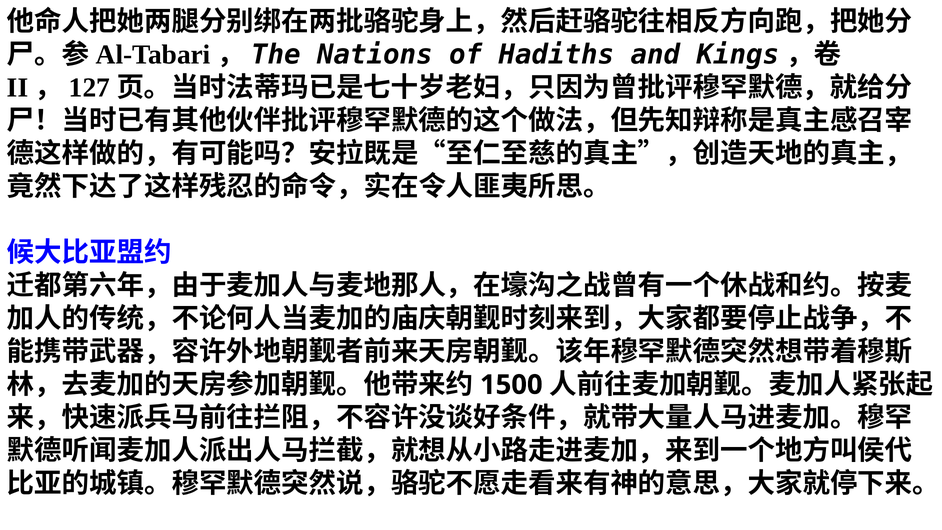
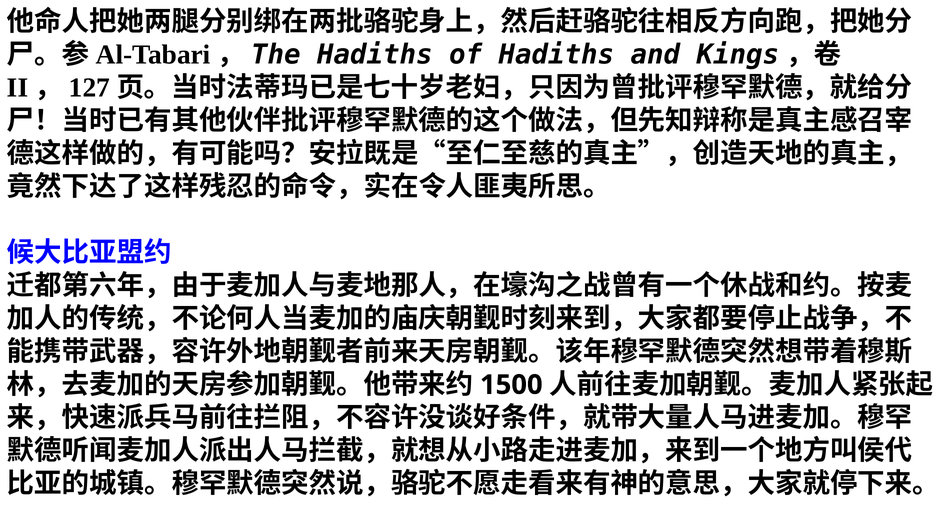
Nations: Nations -> Hadiths (375, 55)
